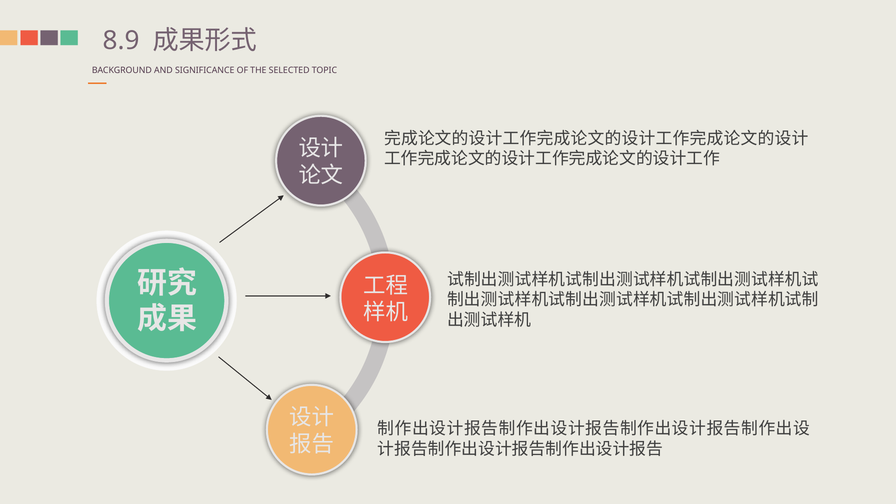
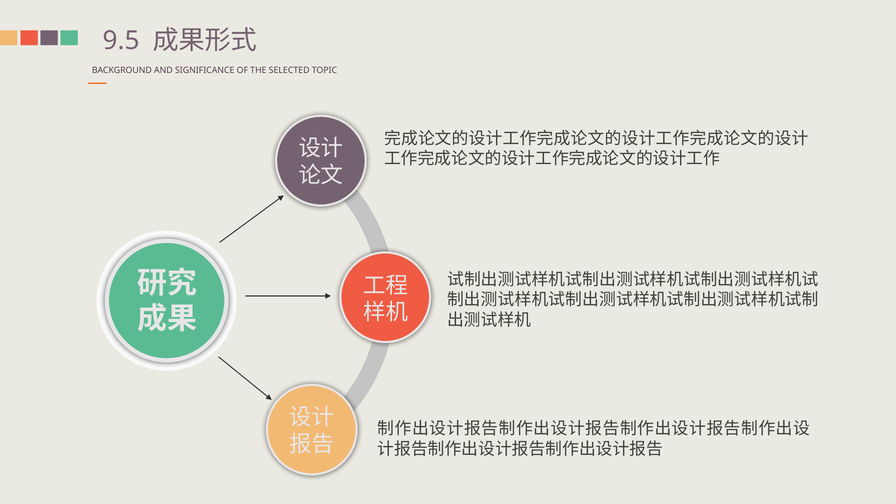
8.9: 8.9 -> 9.5 (121, 41)
